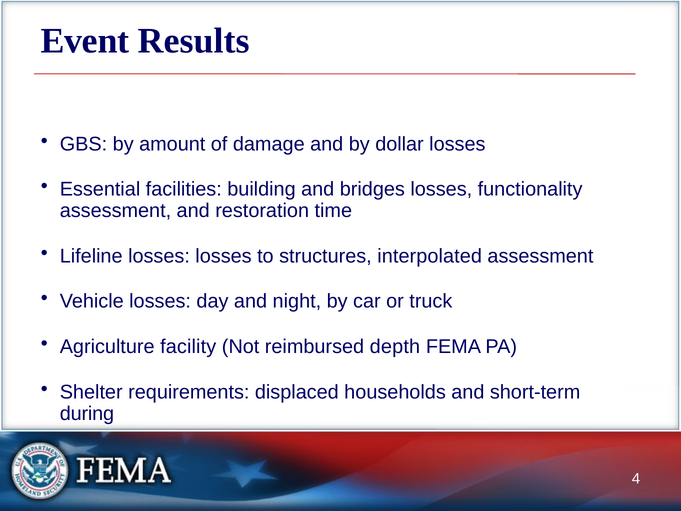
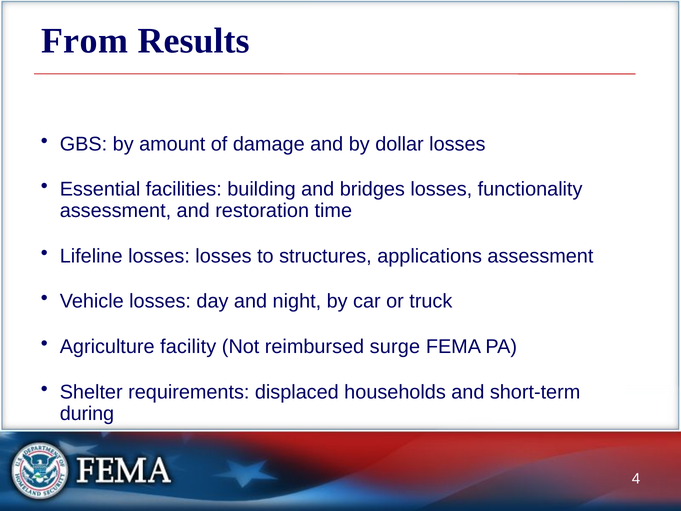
Event: Event -> From (85, 41)
interpolated: interpolated -> applications (430, 256)
depth: depth -> surge (395, 347)
